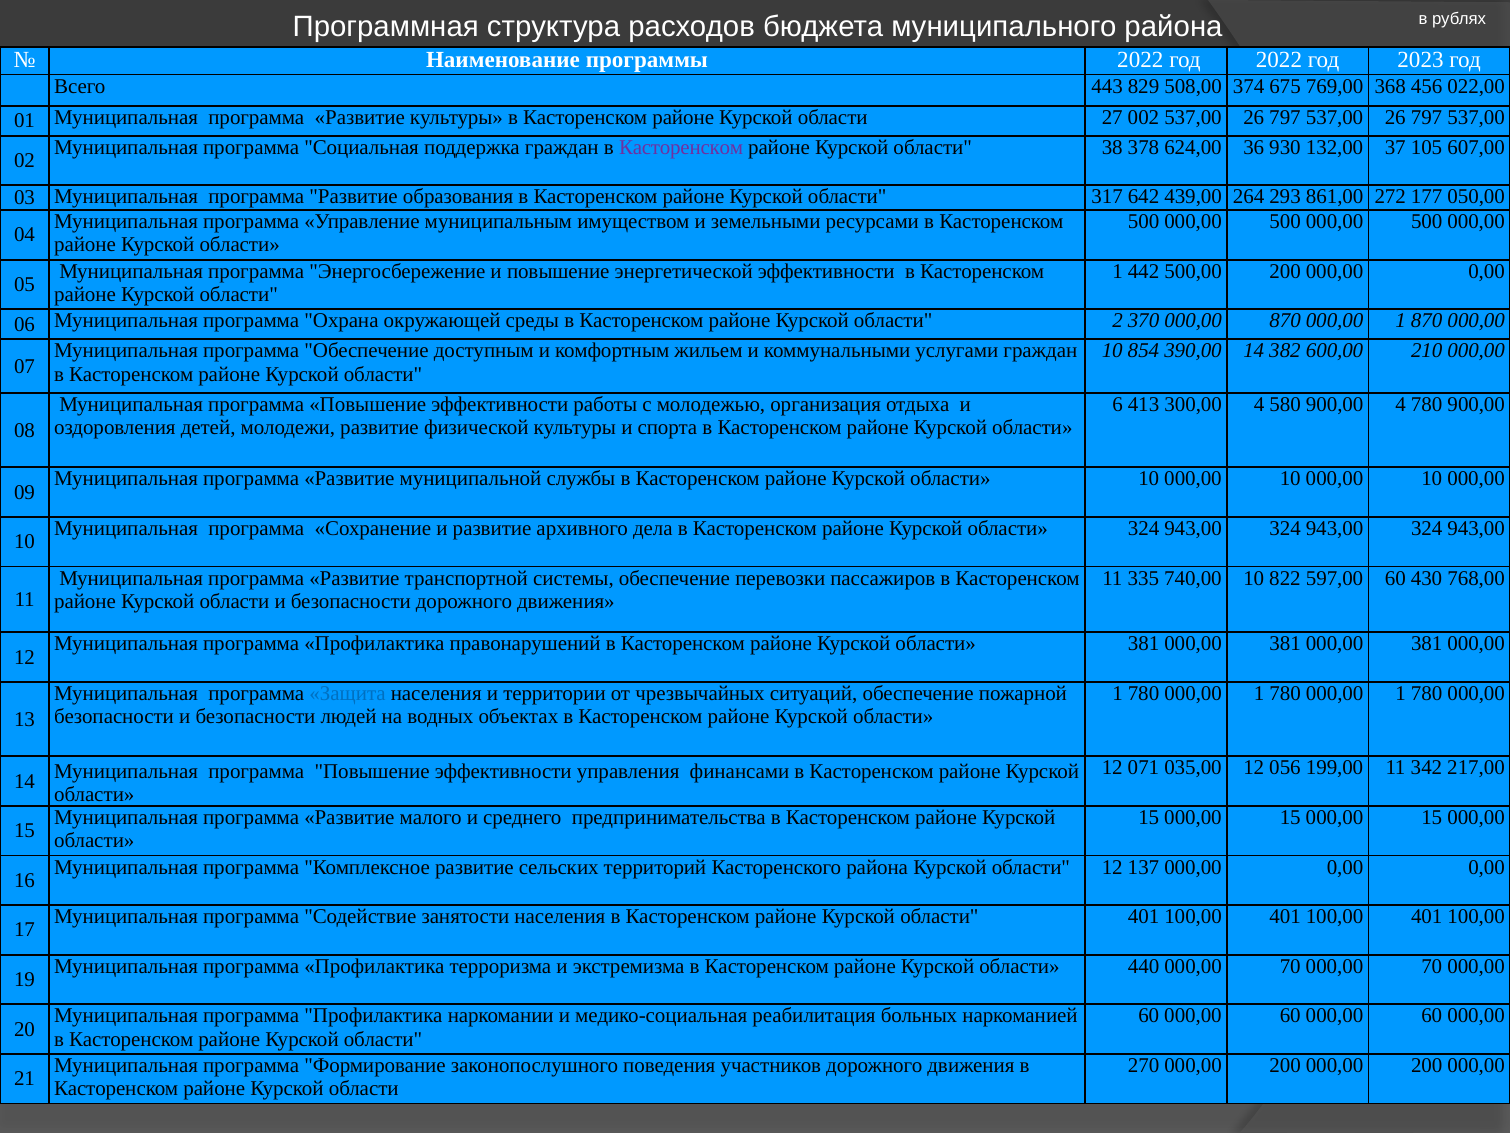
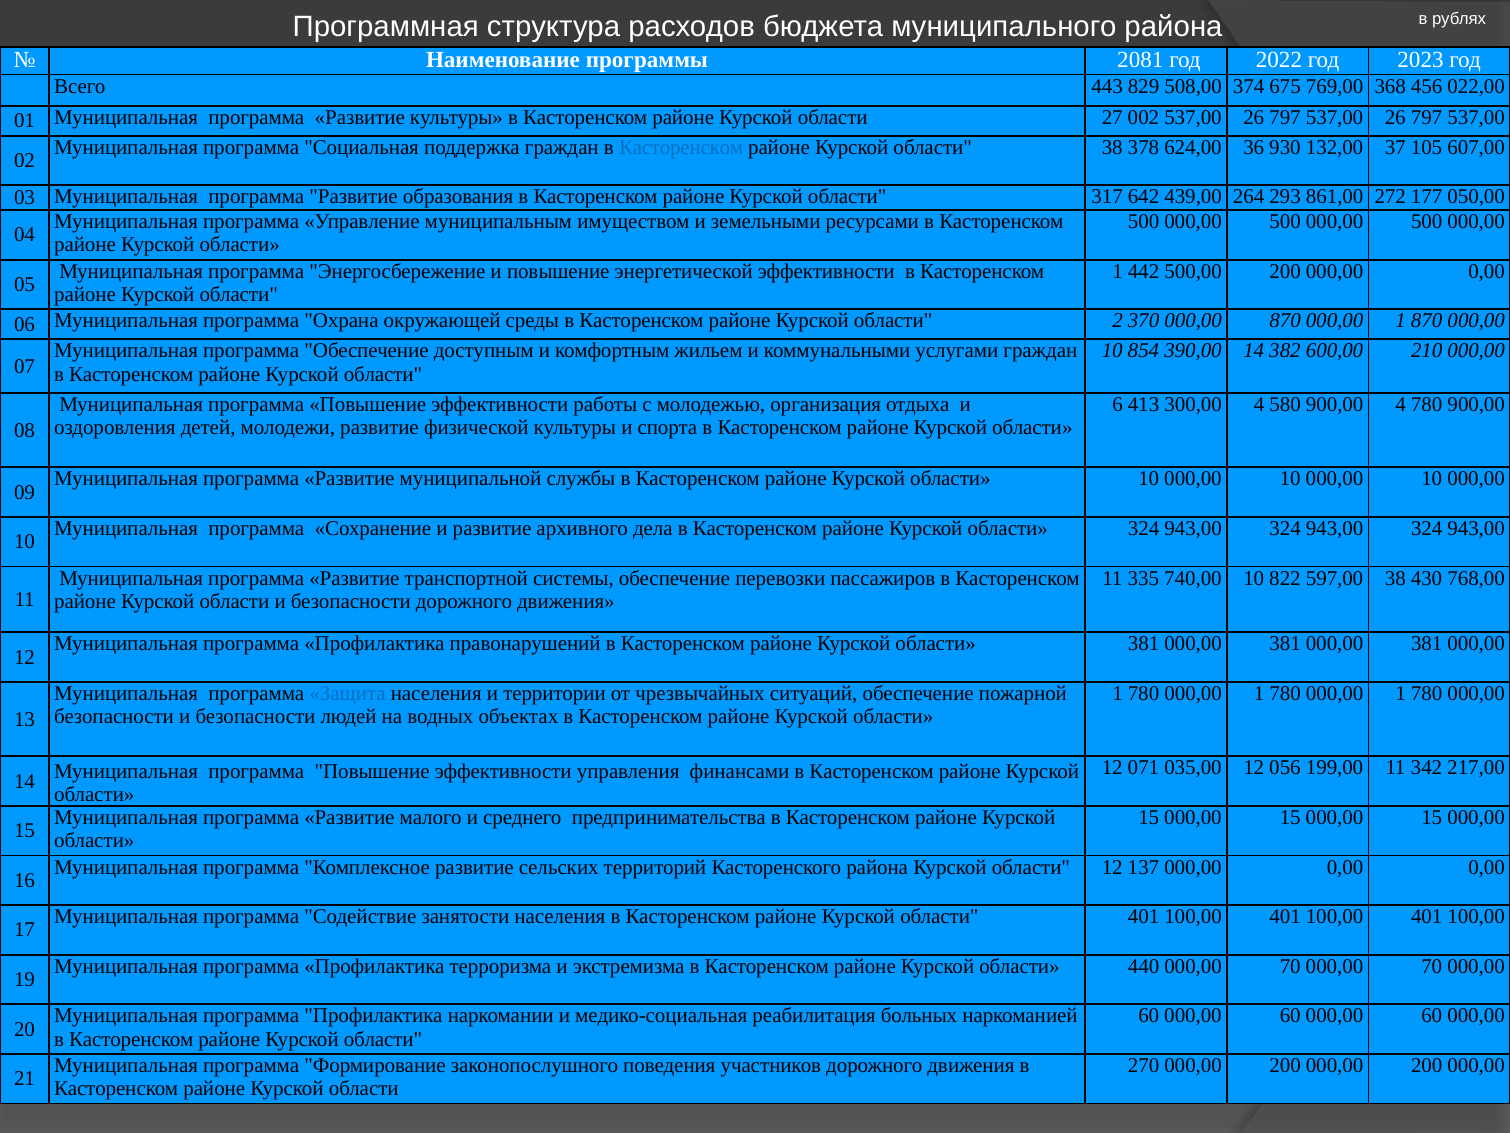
программы 2022: 2022 -> 2081 (1140, 60)
Касторенском colour: purple -> blue (681, 147)
597,00 60: 60 -> 38 (1395, 578)
